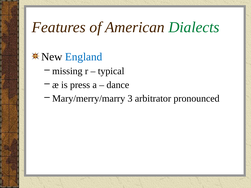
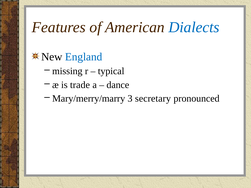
Dialects colour: green -> blue (194, 27)
press: press -> trade (80, 85)
arbitrator: arbitrator -> secretary (153, 99)
